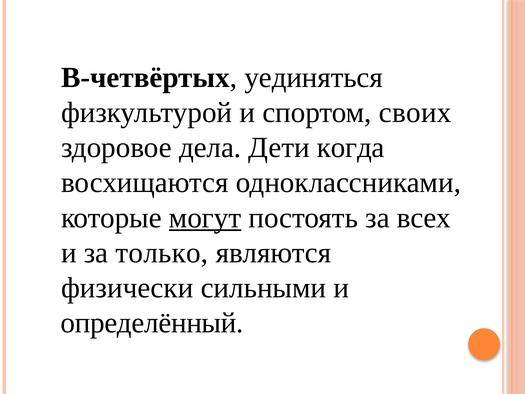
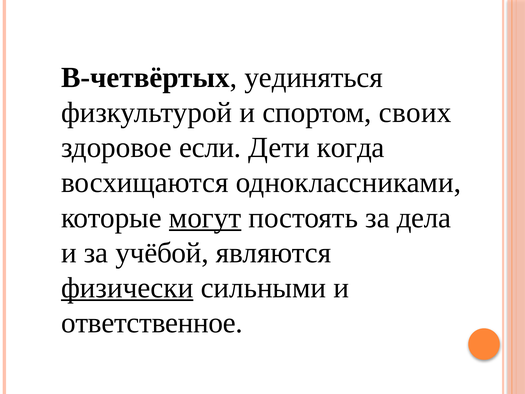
дела: дела -> если (210, 148)
всех: всех -> дела (424, 218)
только: только -> учёбой (162, 253)
физически underline: none -> present (127, 288)
определённый: определённый -> ответственное (152, 323)
